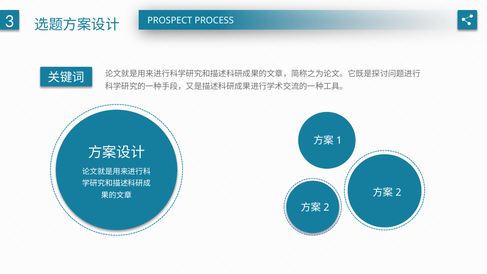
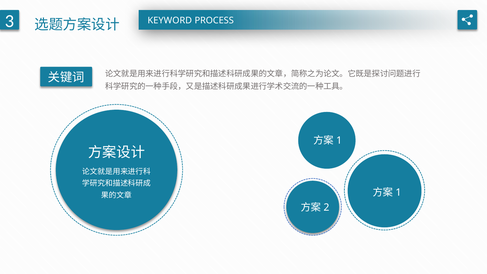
PROSPECT: PROSPECT -> KEYWORD (170, 20)
2: 2 -> 1 (398, 192)
